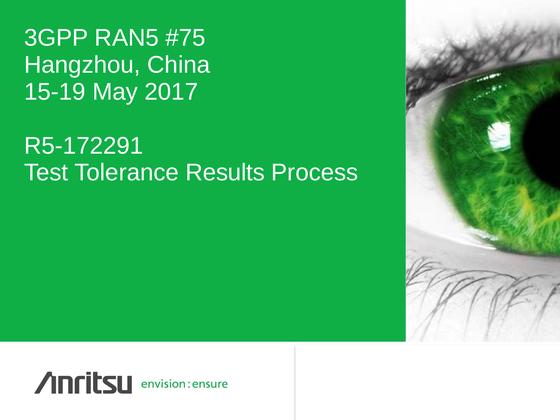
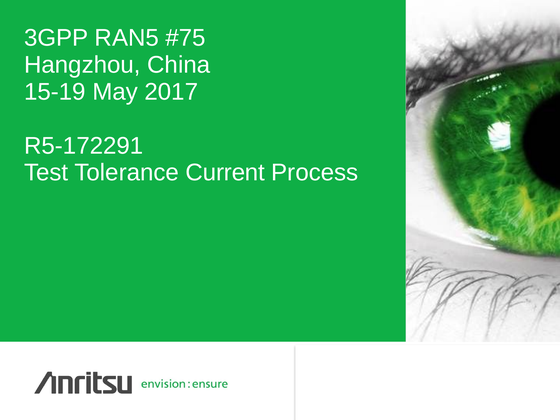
Results: Results -> Current (225, 173)
